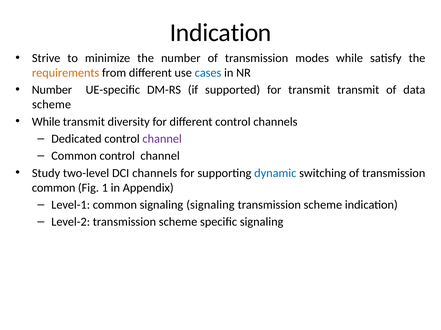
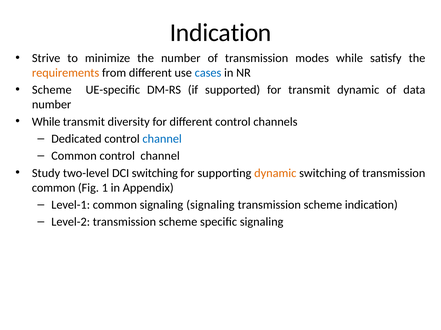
Number: Number -> Scheme (52, 90)
transmit transmit: transmit -> dynamic (358, 90)
scheme: scheme -> number (52, 105)
channel colour: purple -> blue (162, 139)
DCI channels: channels -> switching (155, 173)
dynamic colour: blue -> orange (275, 173)
